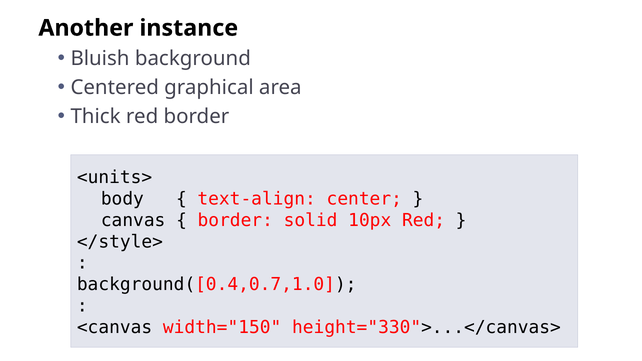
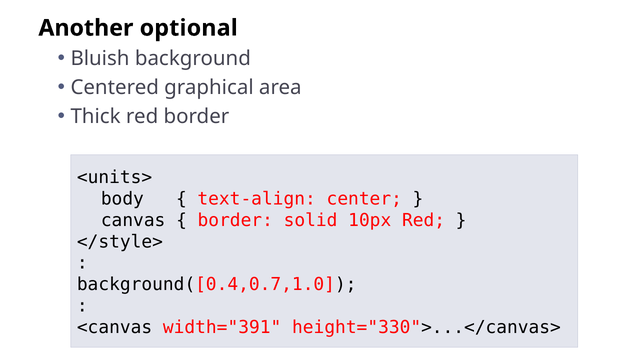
instance: instance -> optional (189, 28)
width="150: width="150 -> width="391 (222, 327)
